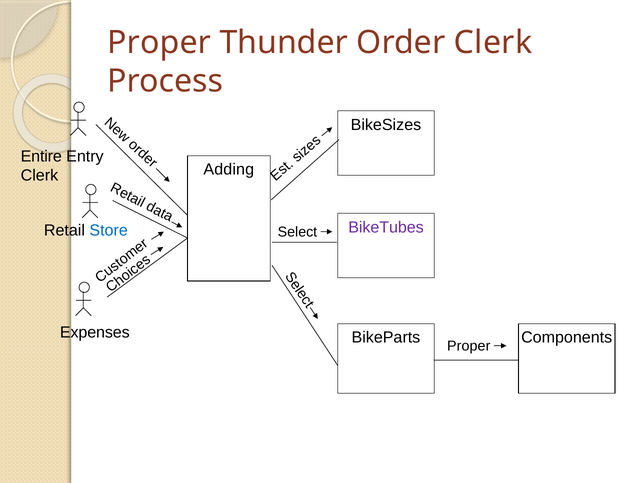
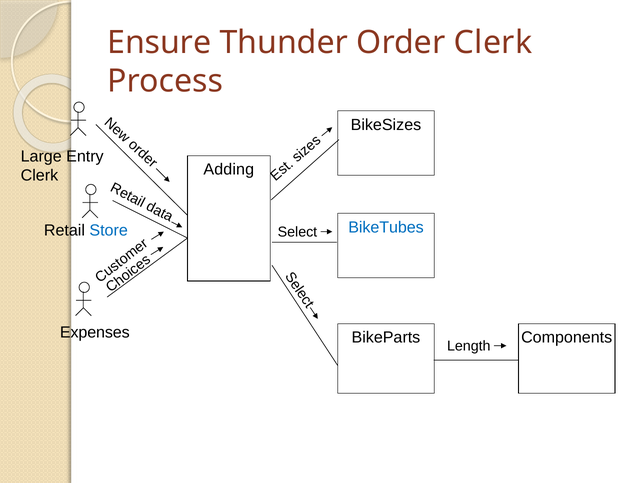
Proper: Proper -> Ensure (159, 42)
Entire: Entire -> Large (41, 156)
BikeTubes colour: purple -> blue (386, 227)
Proper: Proper -> Length (469, 345)
